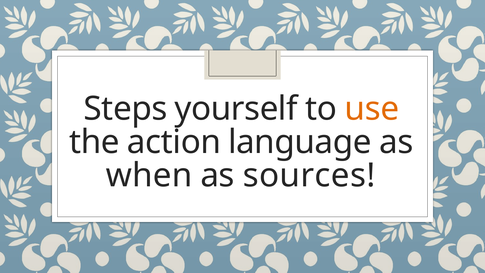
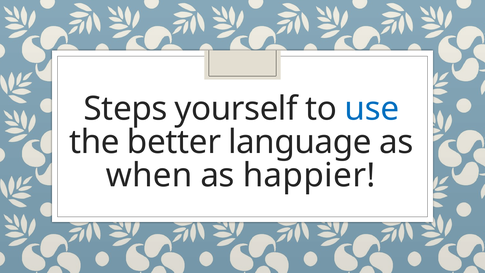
use colour: orange -> blue (372, 109)
action: action -> better (174, 142)
sources: sources -> happier (309, 175)
